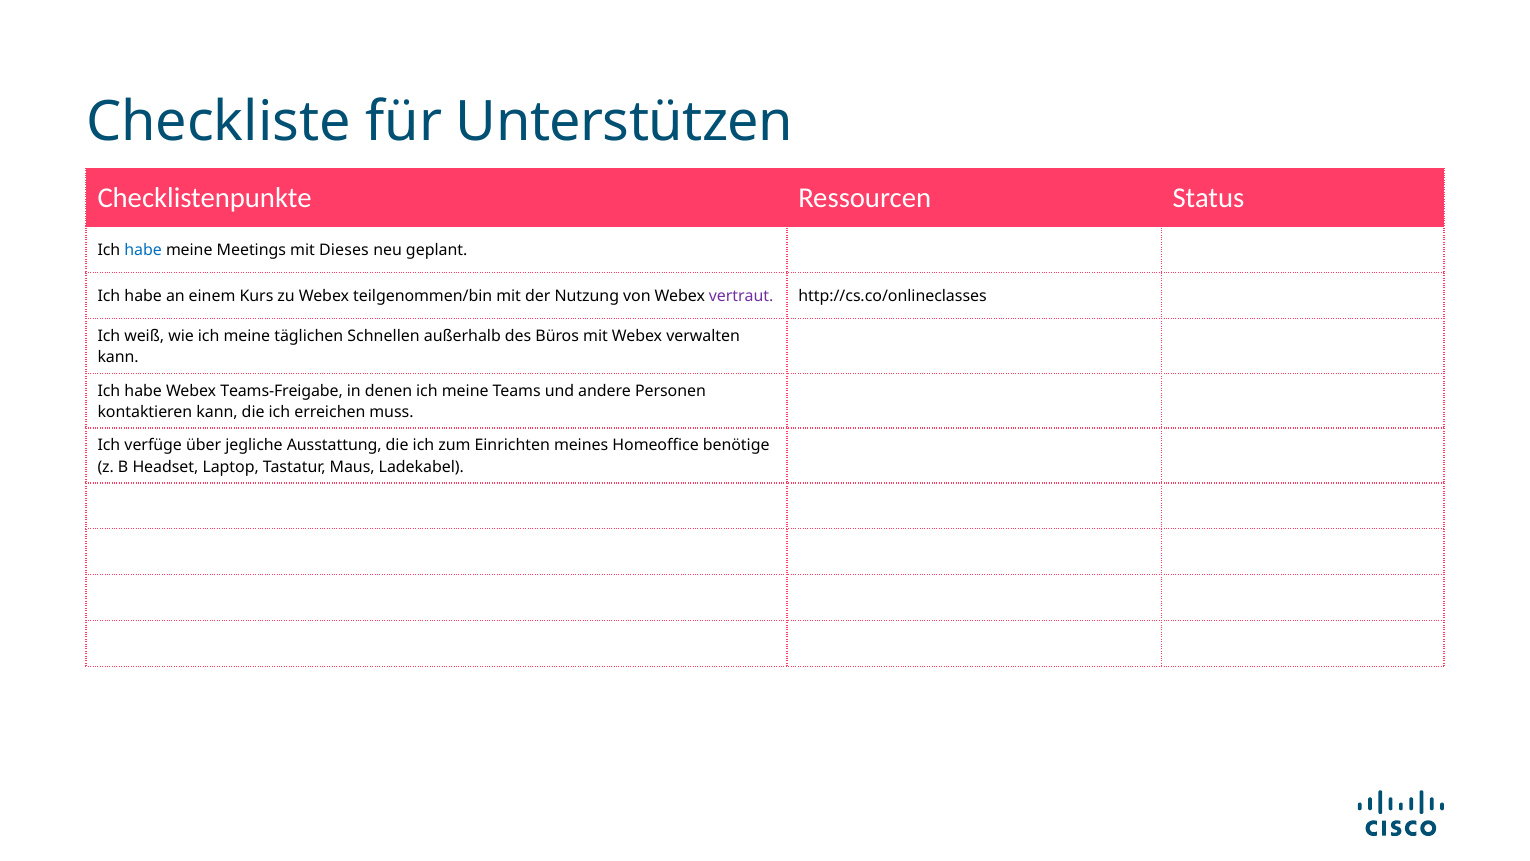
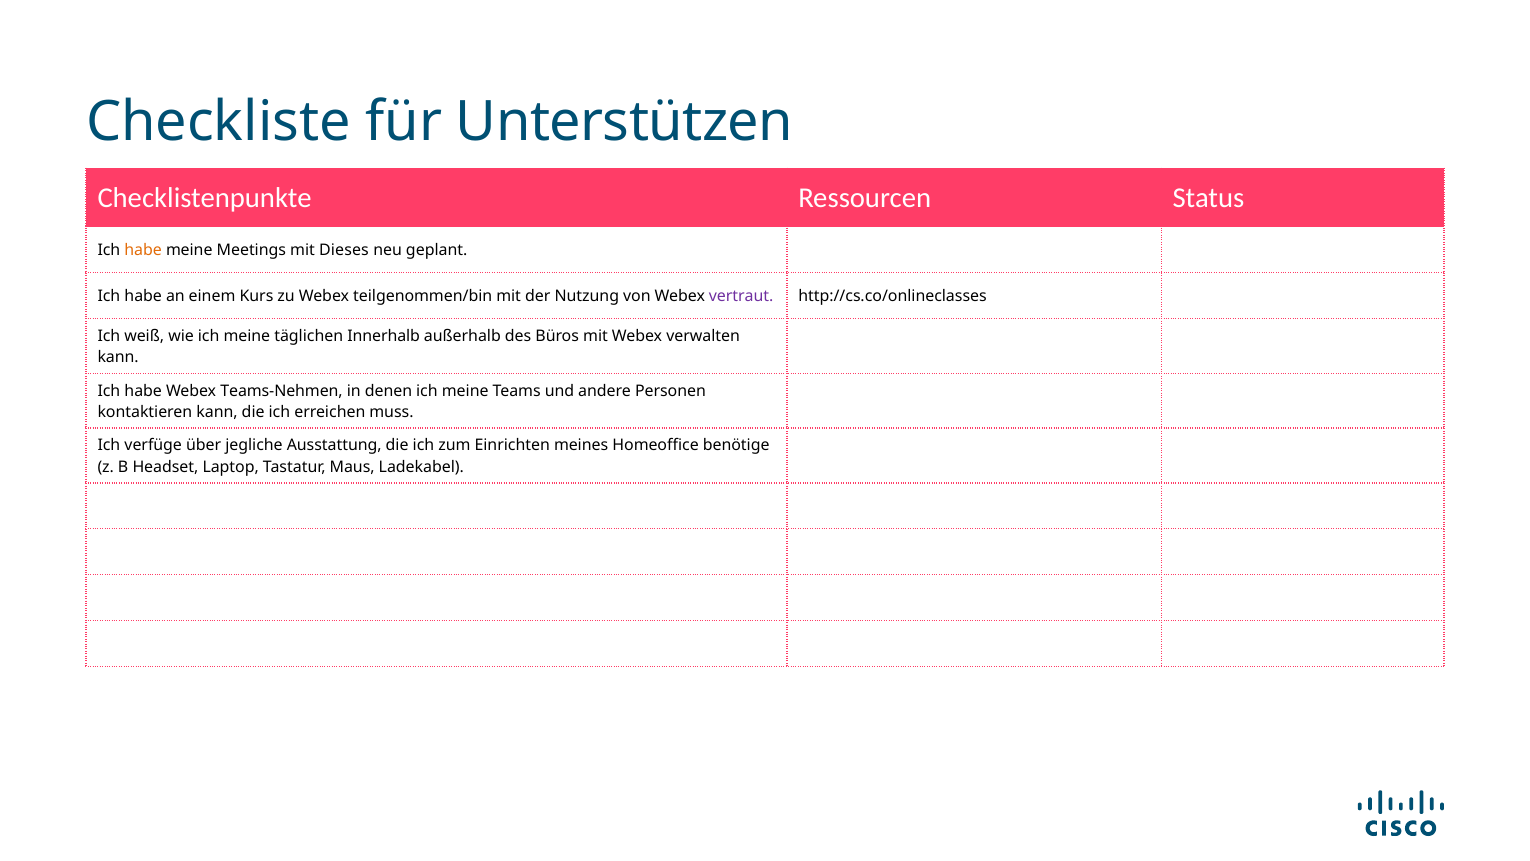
habe colour: blue -> orange (143, 251)
Schnellen: Schnellen -> Innerhalb (384, 336)
Teams-Freigabe: Teams-Freigabe -> Teams-Nehmen (282, 391)
